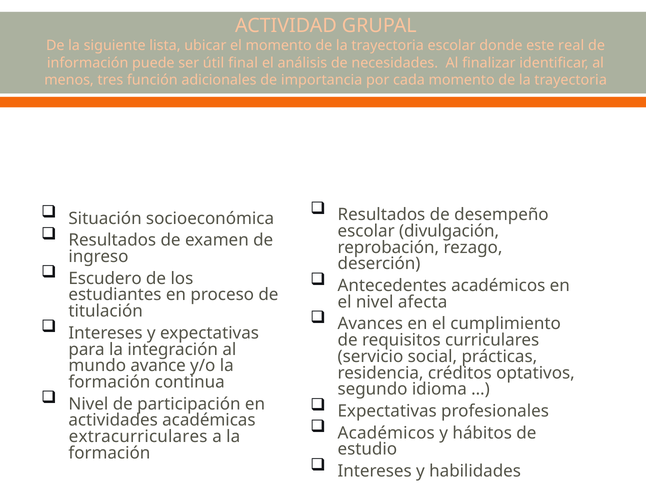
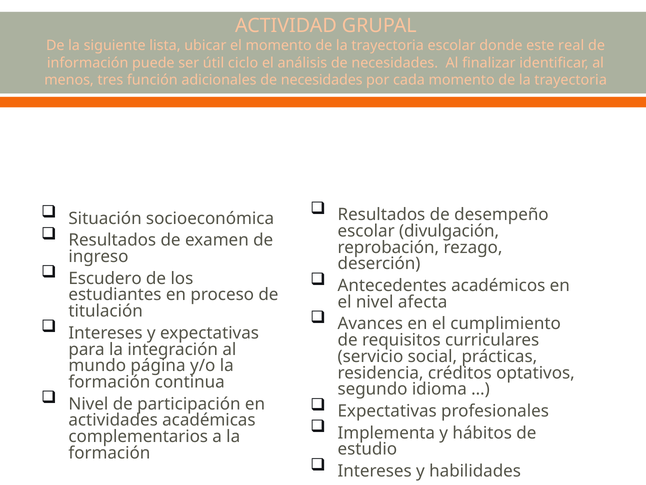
final: final -> ciclo (243, 63)
adicionales de importancia: importancia -> necesidades (322, 80)
avance: avance -> página (158, 365)
Académicos: Académicos -> Implementa (386, 432)
extracurriculares: extracurriculares -> complementarios (138, 436)
